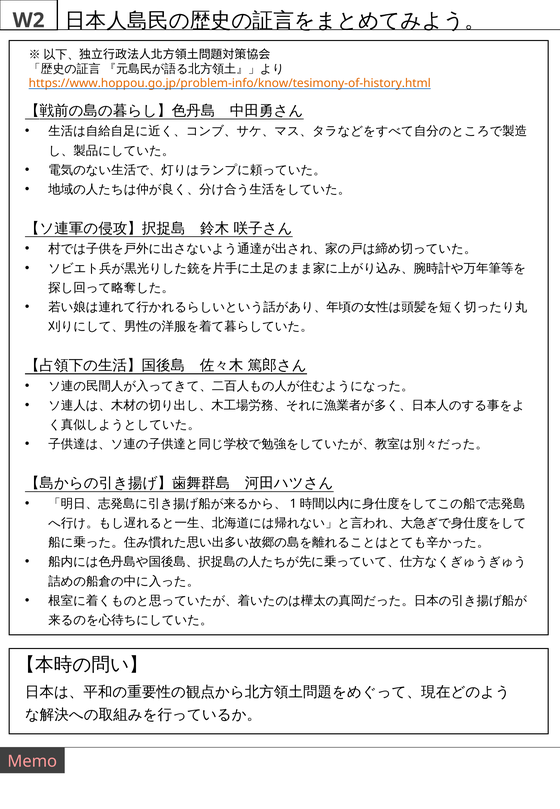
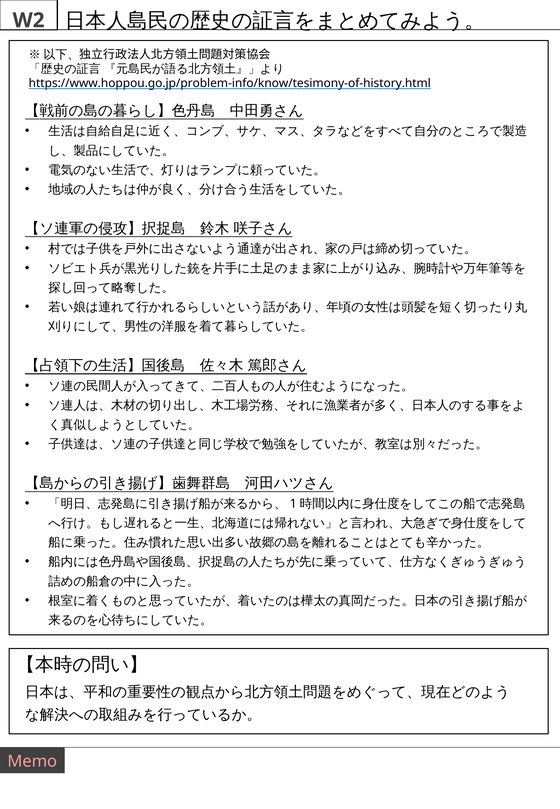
https://www.hoppou.go.jp/problem-info/know/tesimony-of-history.html colour: orange -> black (230, 83)
